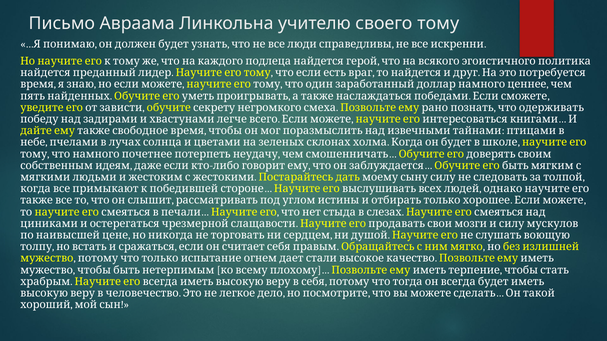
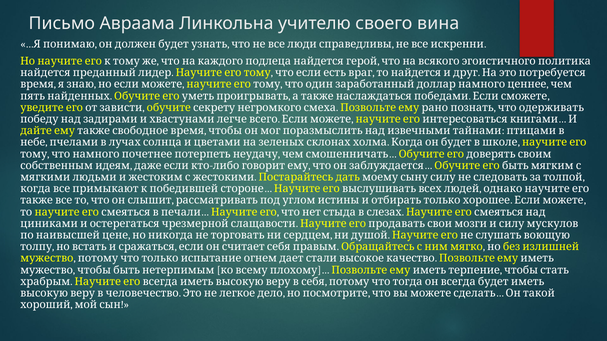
своего тому: тому -> вина (438, 24)
